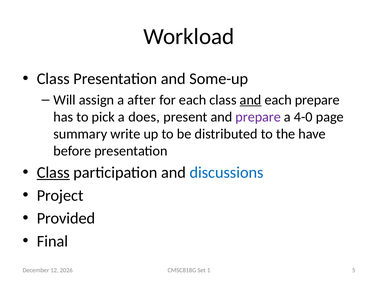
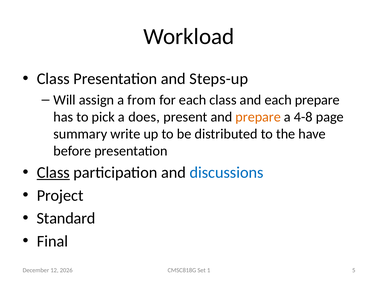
Some-up: Some-up -> Steps-up (219, 79)
after: after -> from (142, 100)
and underline: present -> none (251, 100)
prepare colour: purple -> orange (258, 117)
4-0: 4-0 -> 4-8 (303, 117)
Provided: Provided -> Standard (66, 219)
